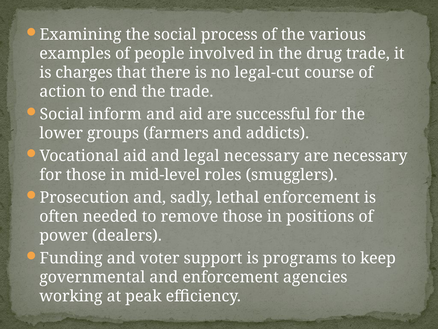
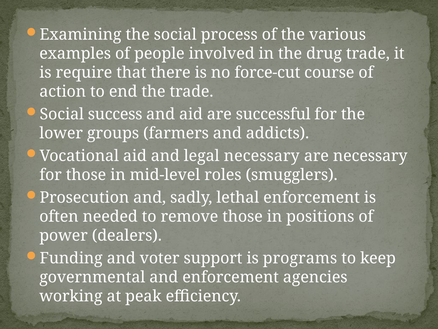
charges: charges -> require (84, 73)
legal-cut: legal-cut -> force-cut (267, 73)
inform: inform -> success (115, 114)
